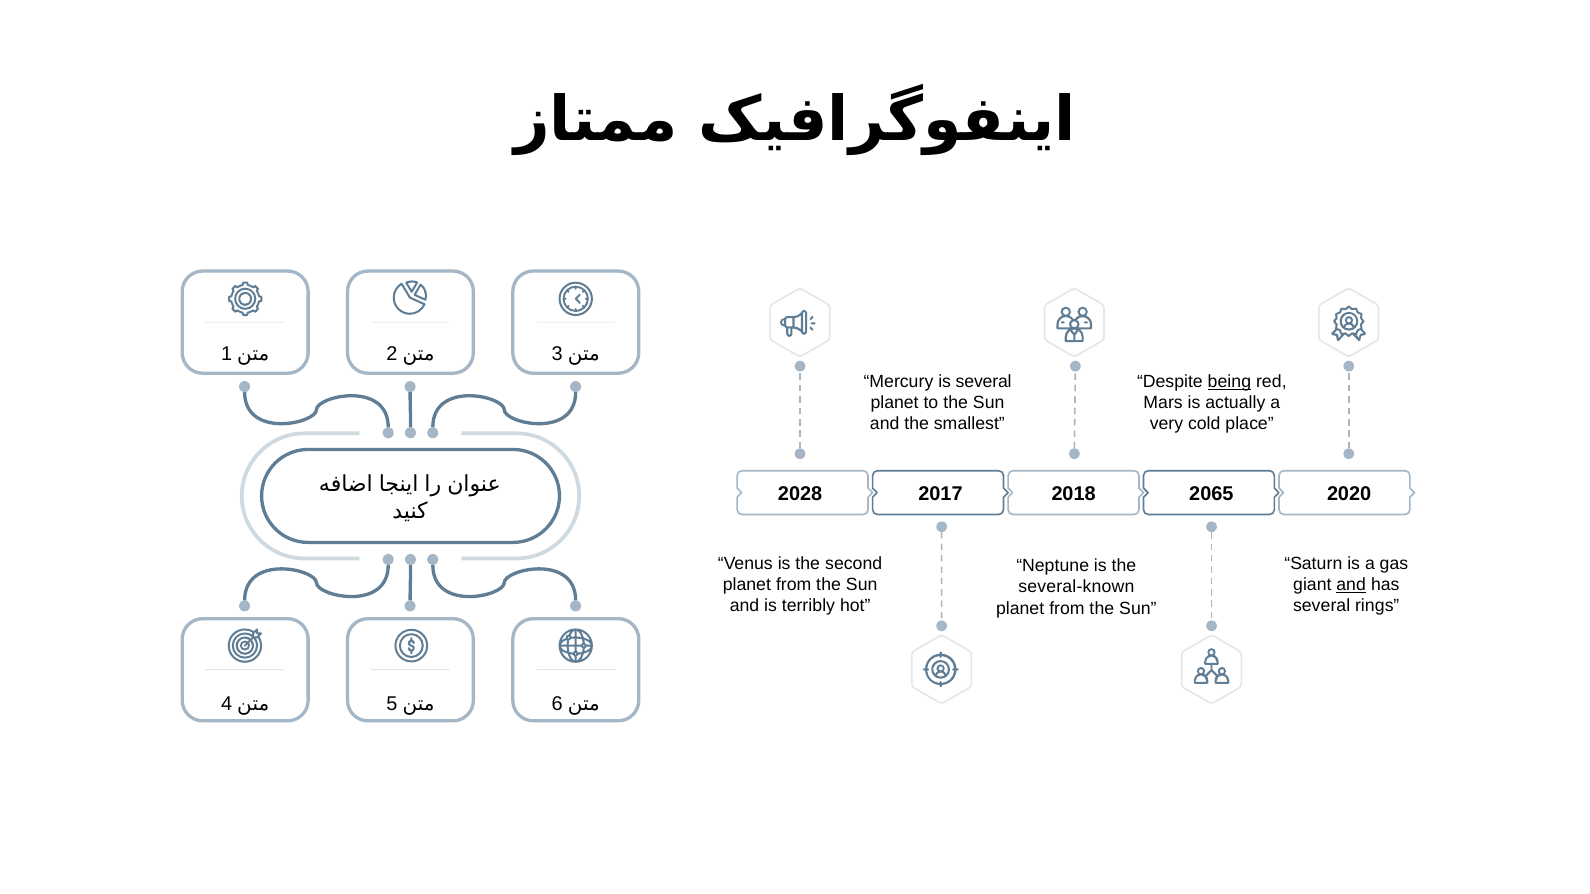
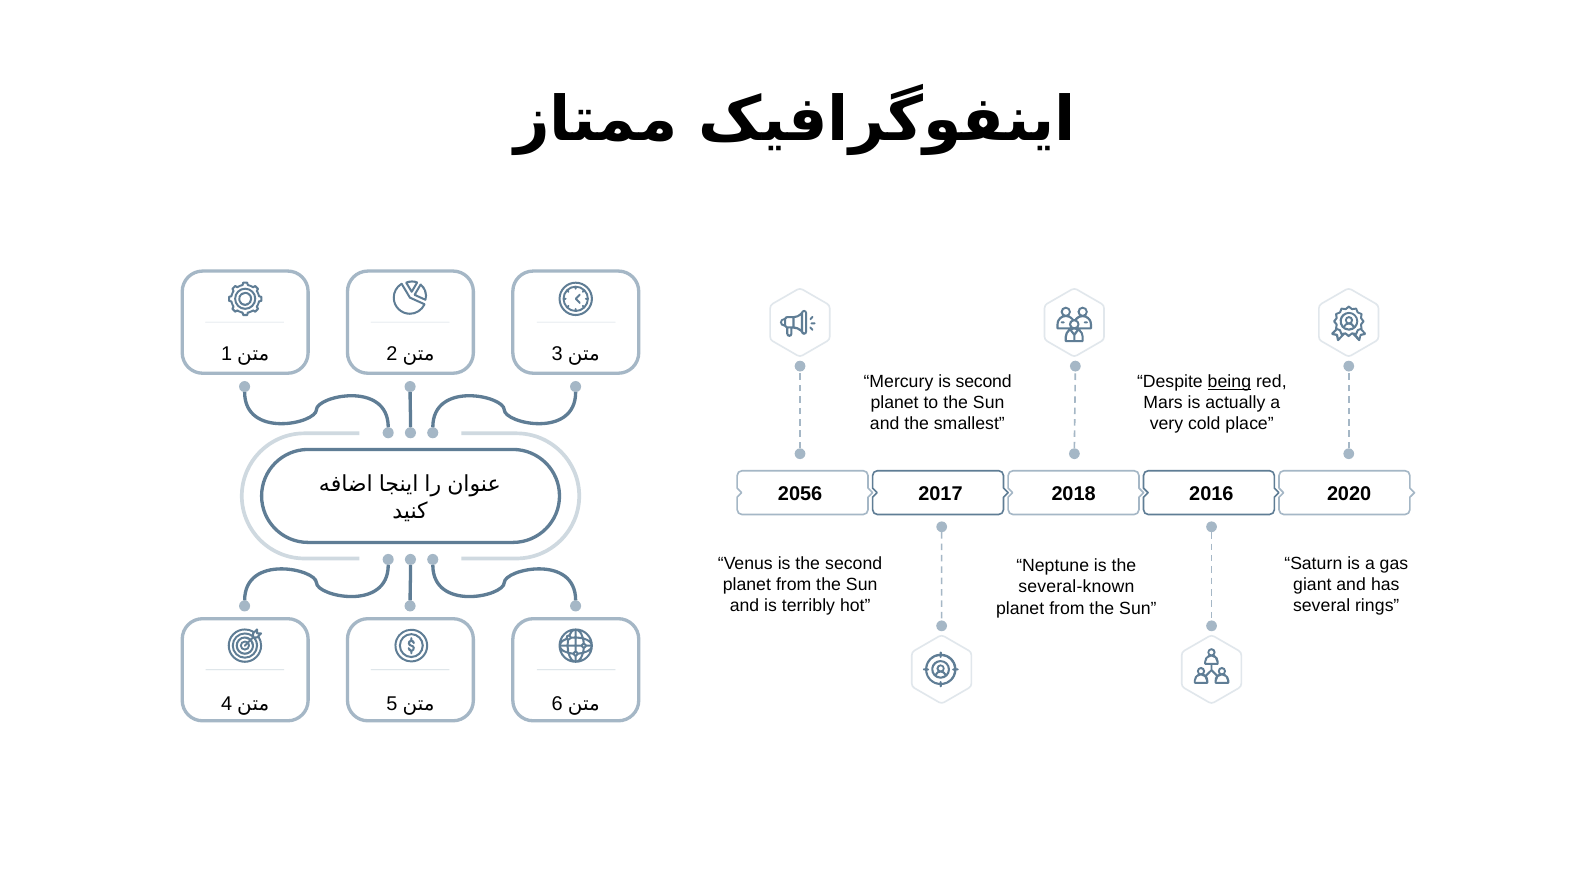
is several: several -> second (984, 382)
2028: 2028 -> 2056 (800, 494)
2065: 2065 -> 2016 (1211, 494)
and underline: present -> none (1351, 585)
